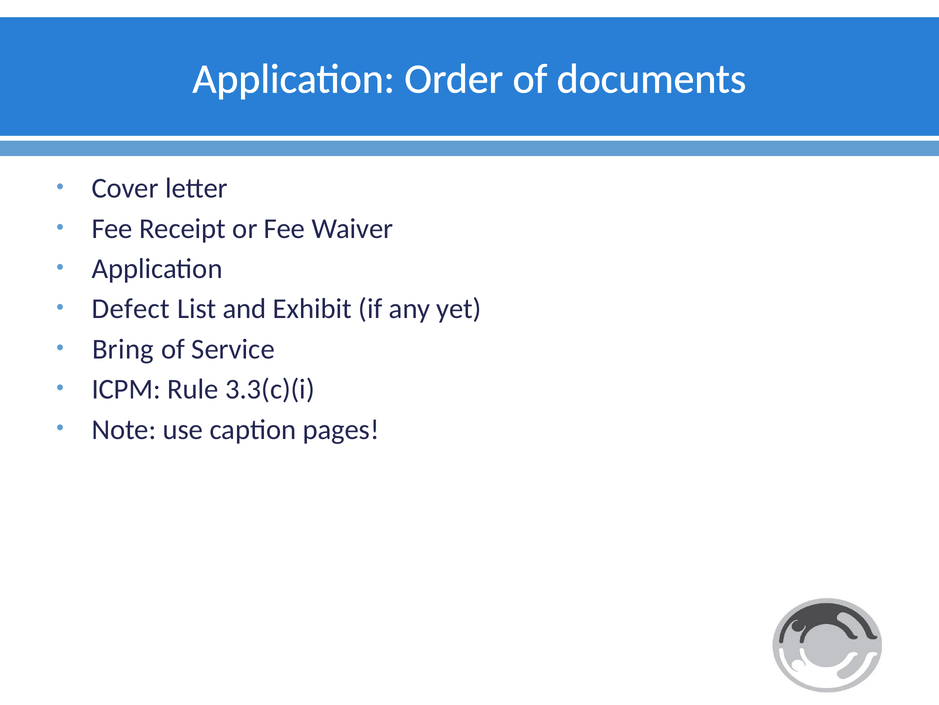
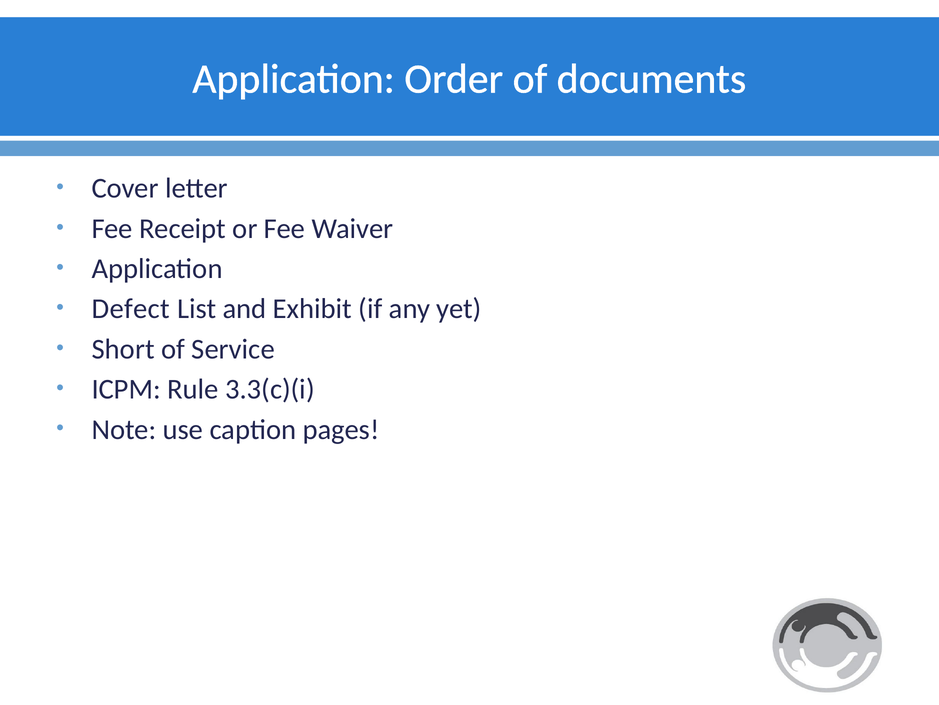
Bring: Bring -> Short (123, 349)
